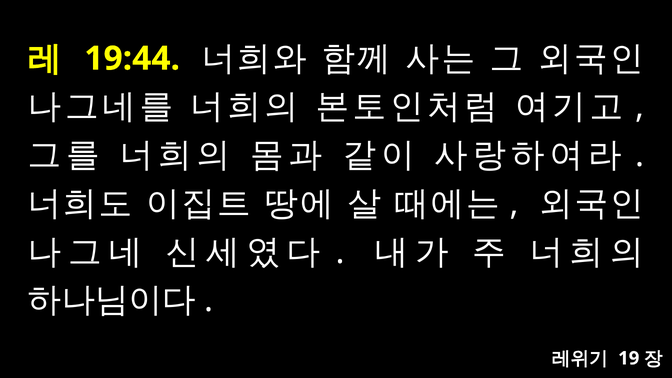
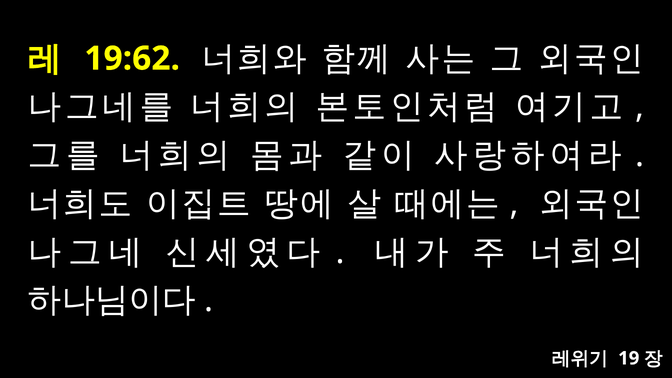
19:44: 19:44 -> 19:62 (132, 59)
